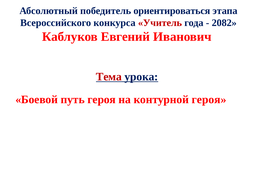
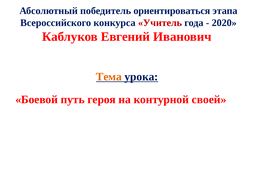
2082: 2082 -> 2020 (224, 23)
Тема colour: red -> orange (109, 77)
контурной героя: героя -> своей (209, 99)
